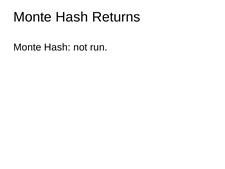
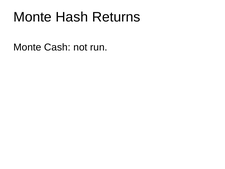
Hash: Hash -> Cash (57, 47)
